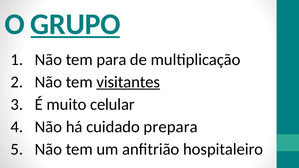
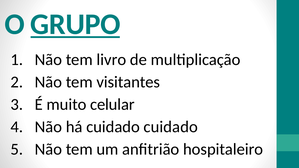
para: para -> livro (111, 60)
visitantes underline: present -> none (128, 82)
cuidado prepara: prepara -> cuidado (171, 127)
